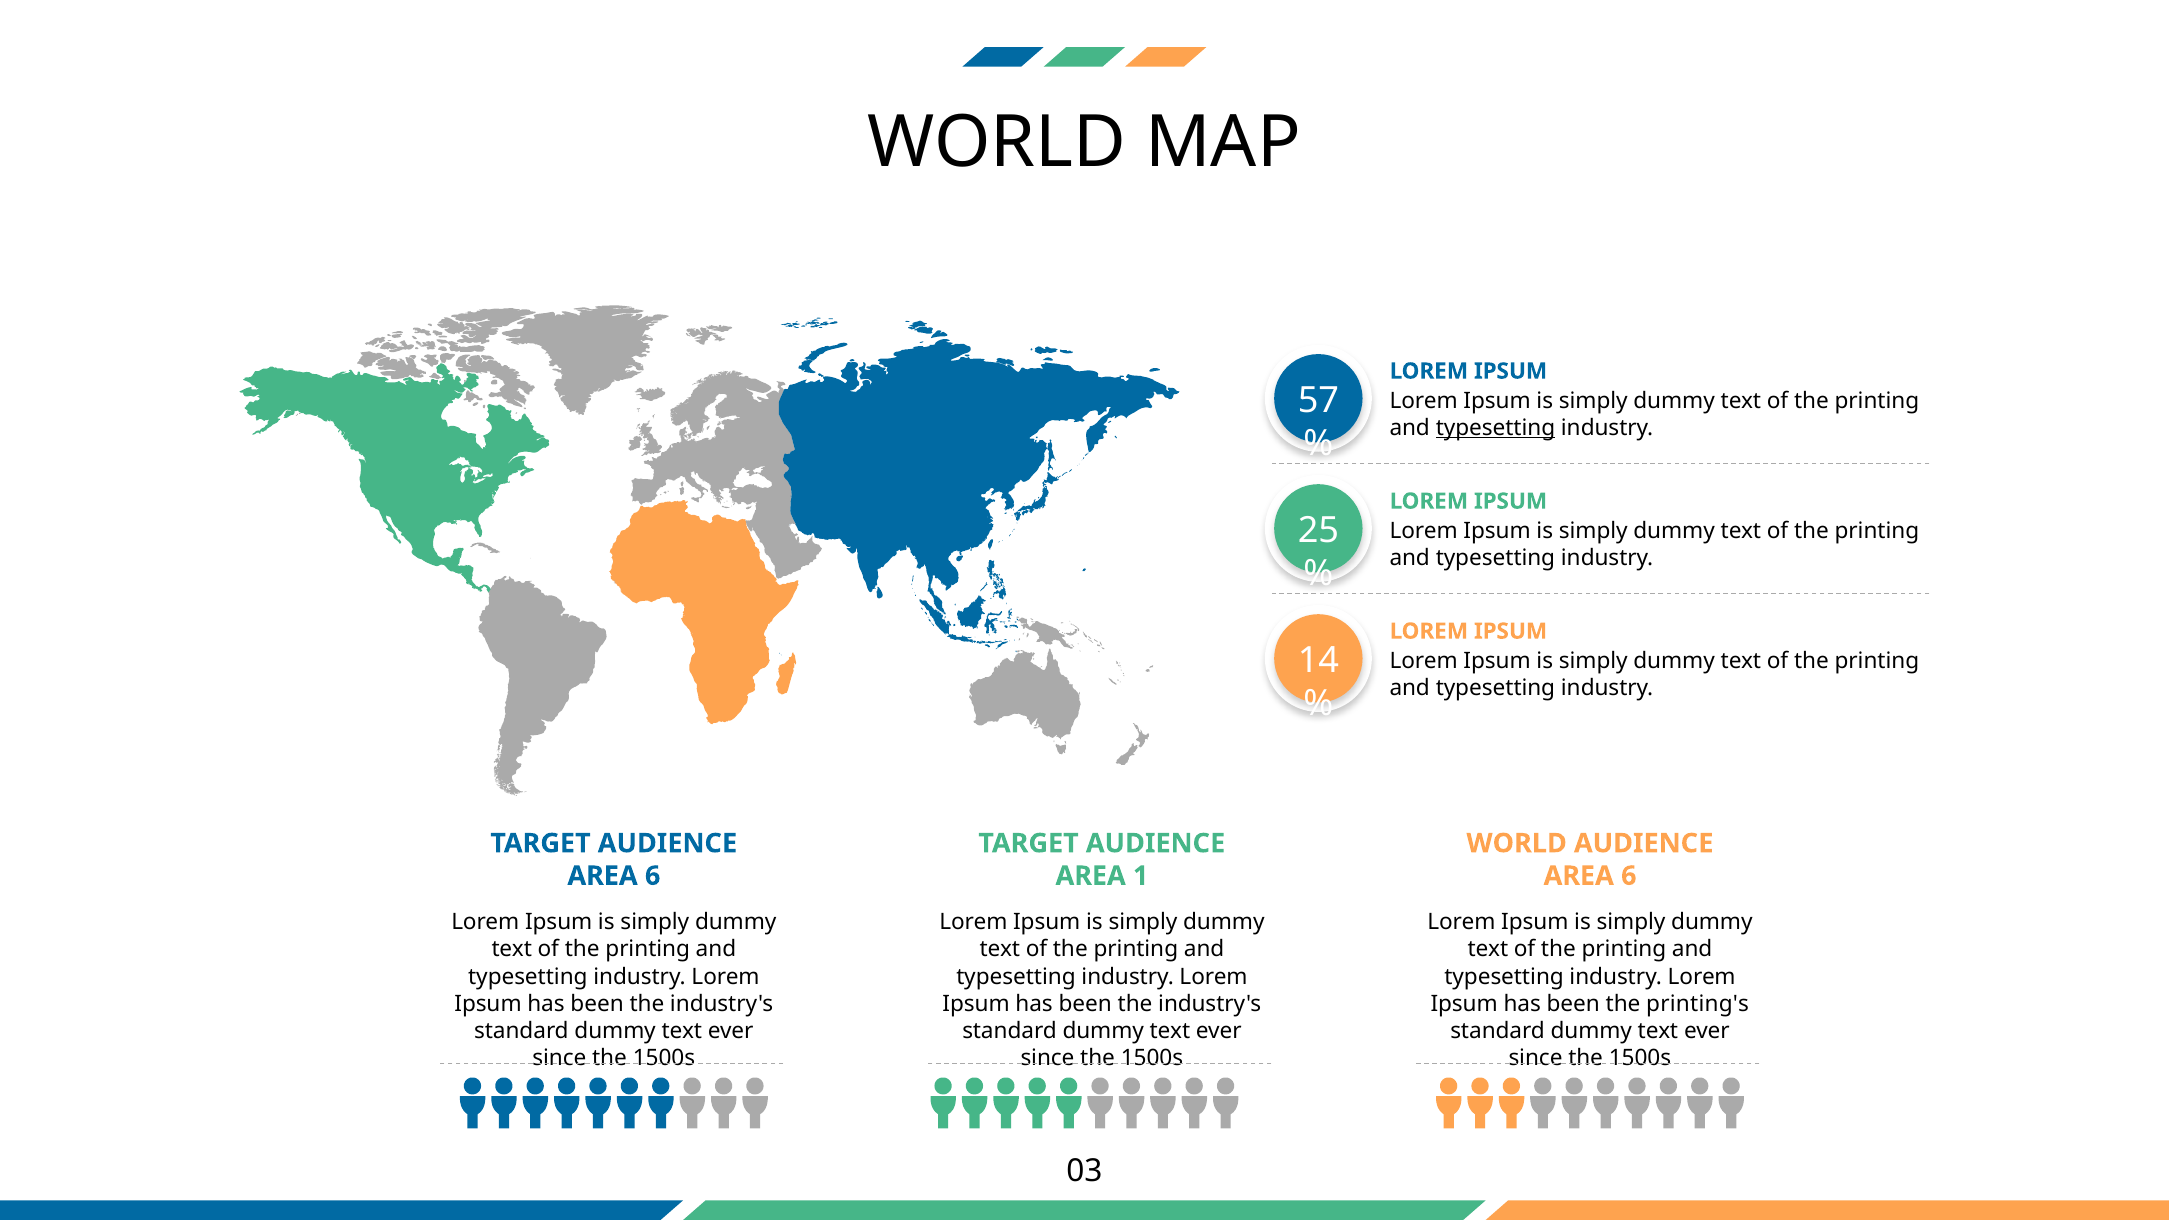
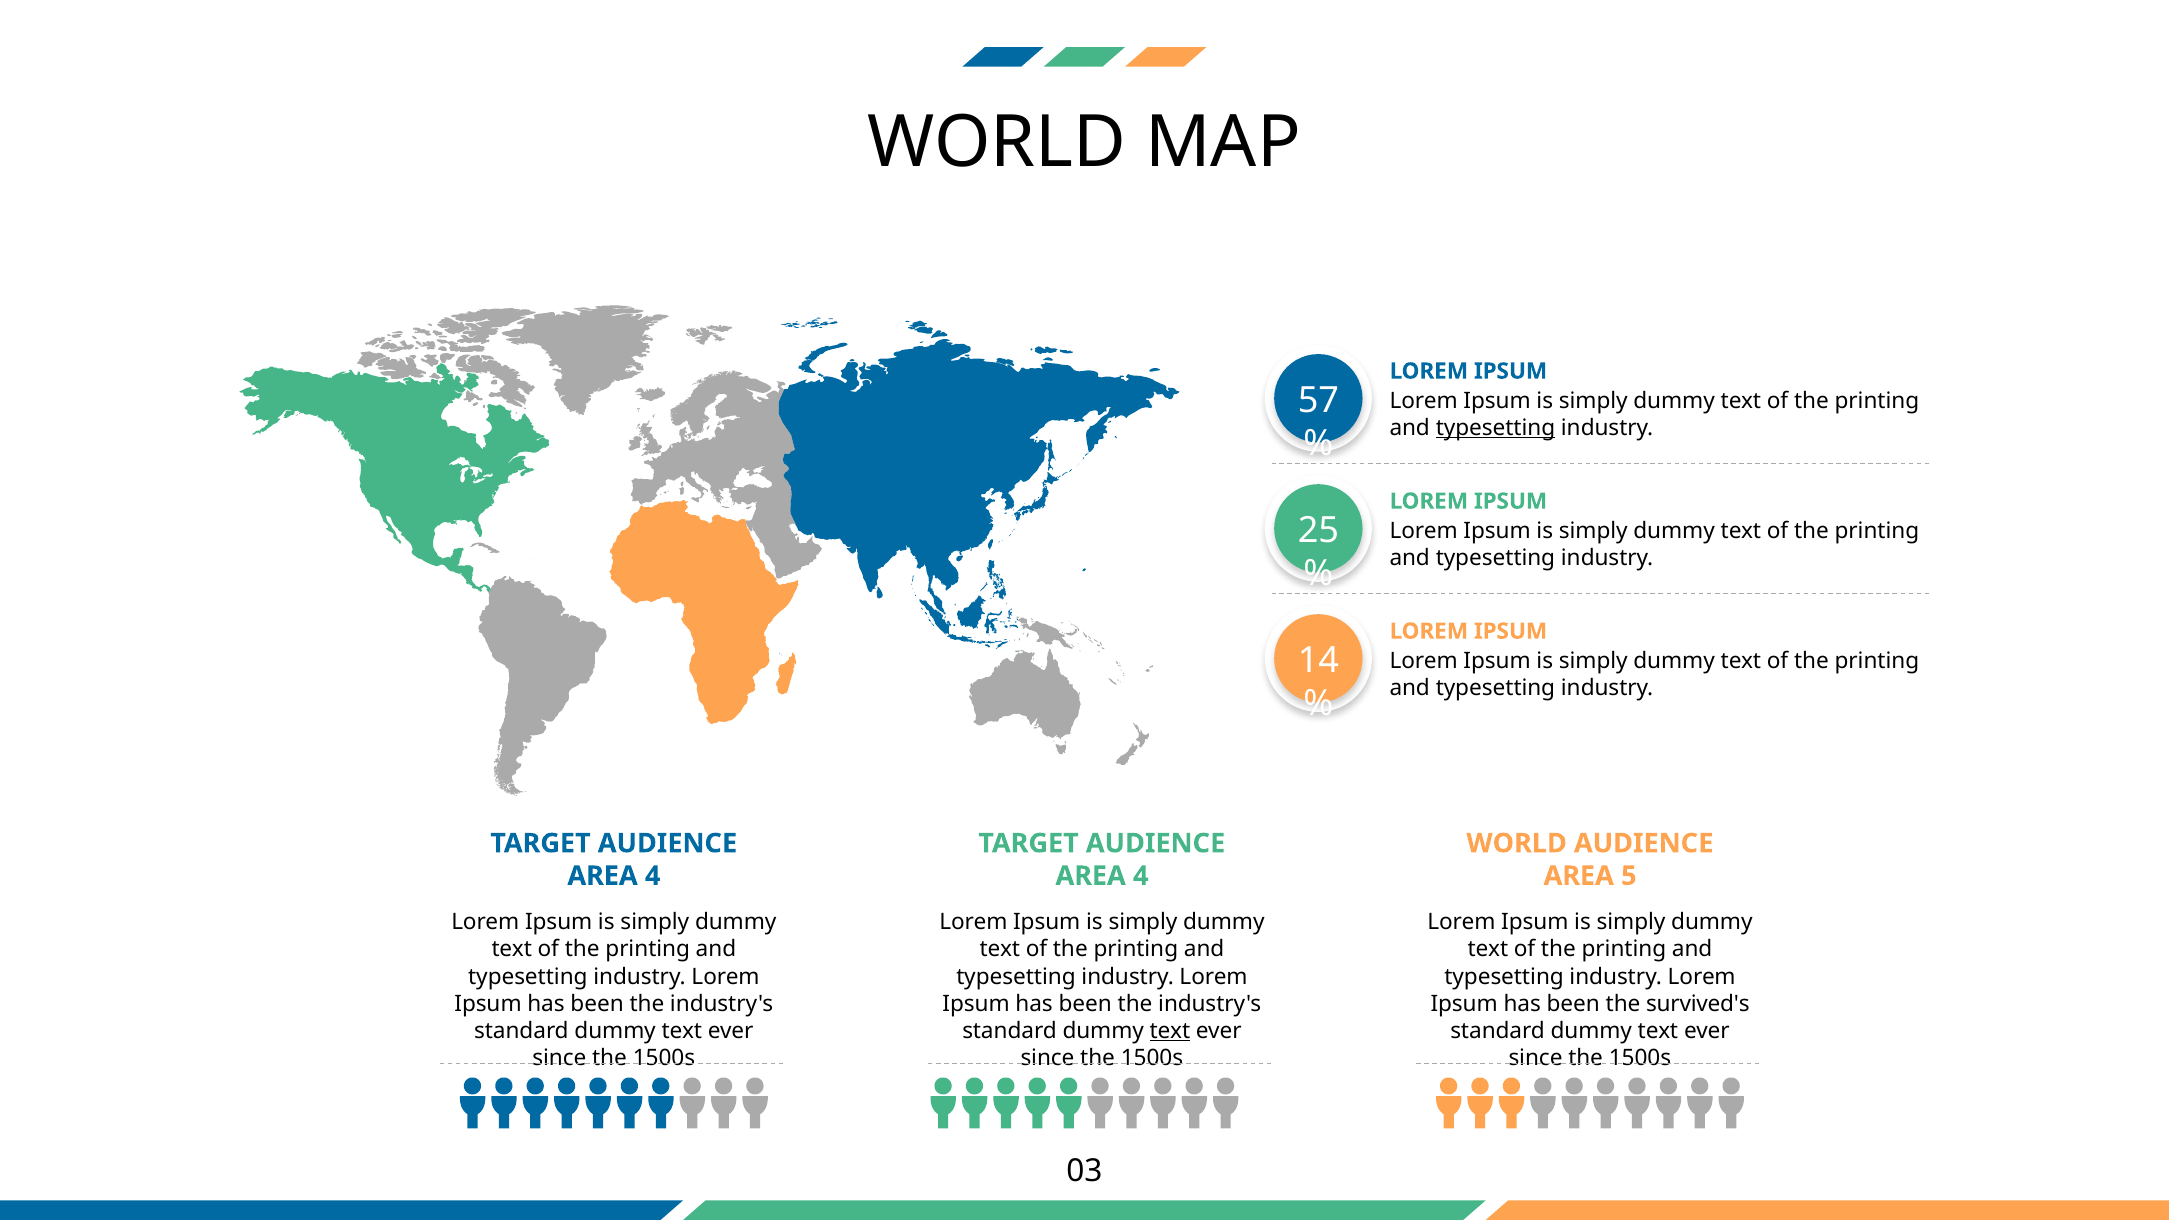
6: 6 -> 4 (653, 876)
1: 1 -> 4 (1141, 876)
6: 6 -> 5 (1629, 876)
printing's: printing's -> survived's (1698, 1004)
text underline: none -> present (1170, 1031)
